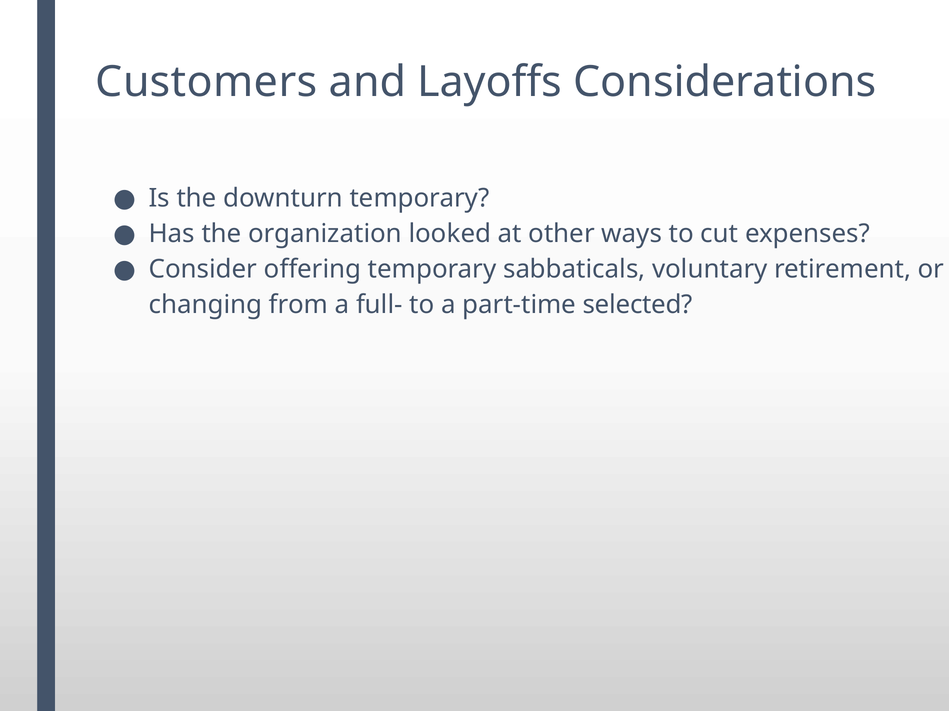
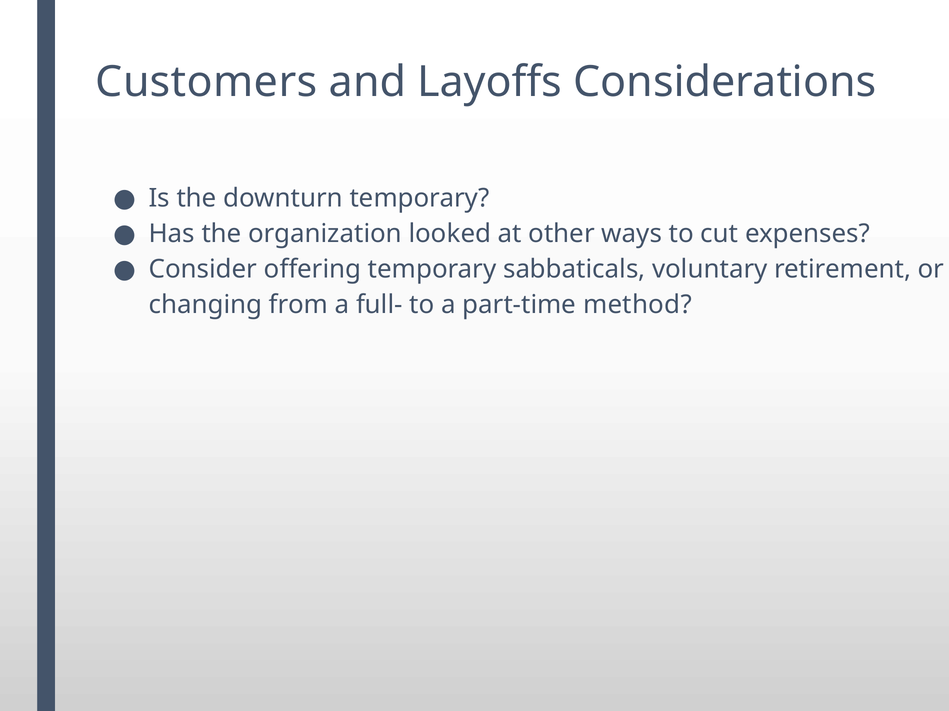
selected: selected -> method (637, 305)
